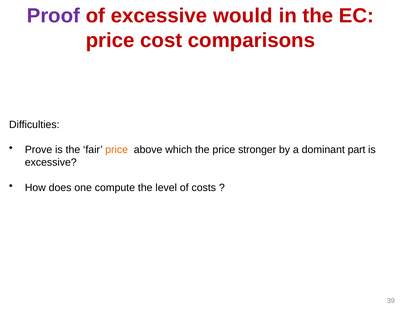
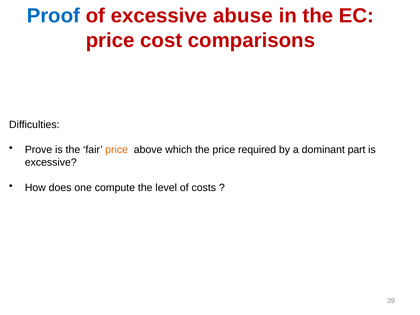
Proof colour: purple -> blue (53, 16)
would: would -> abuse (243, 16)
stronger: stronger -> required (257, 150)
